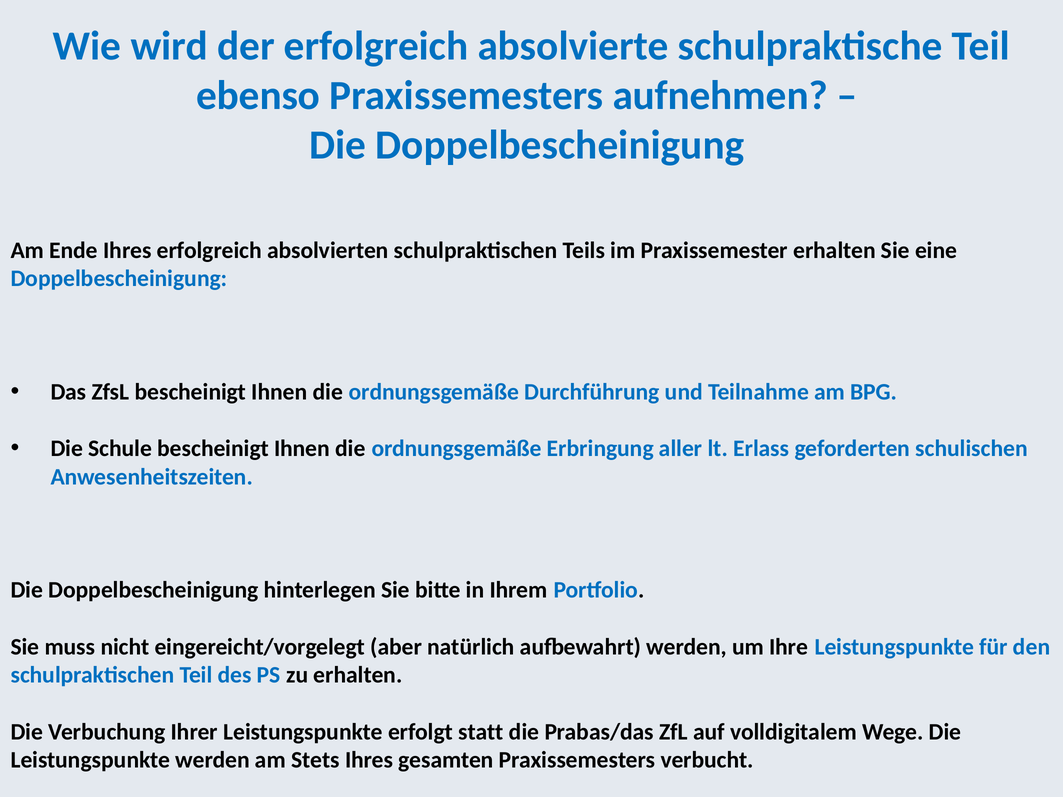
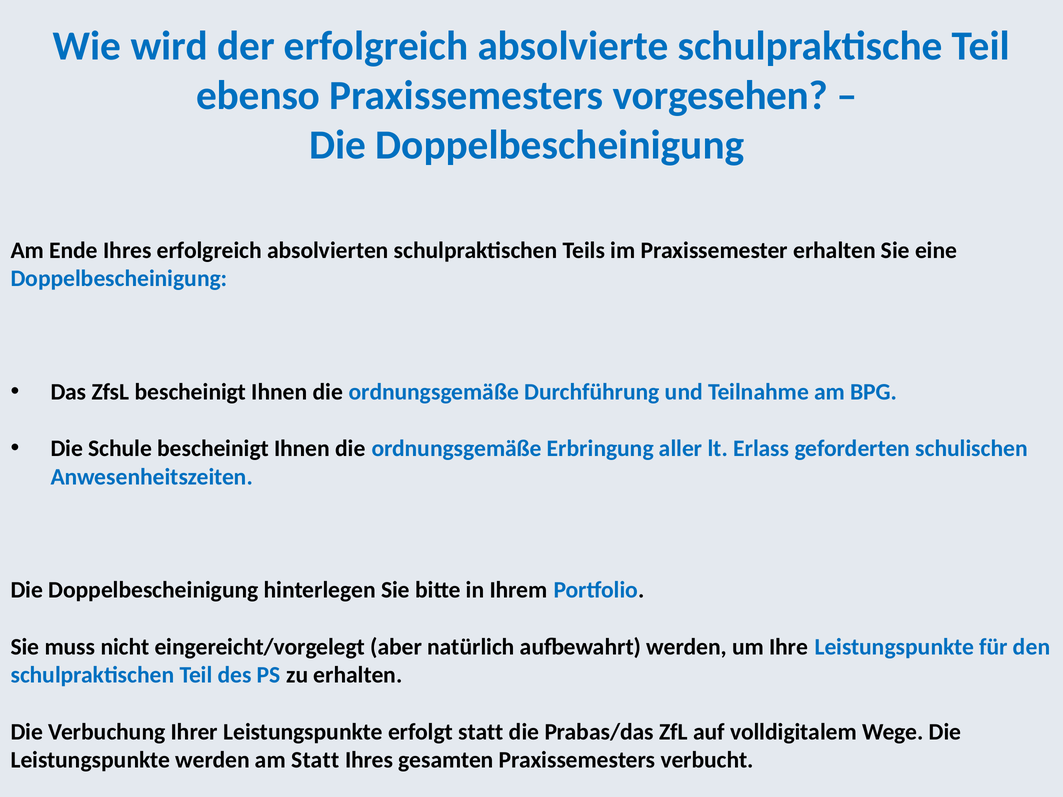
aufnehmen: aufnehmen -> vorgesehen (720, 96)
am Stets: Stets -> Statt (315, 760)
